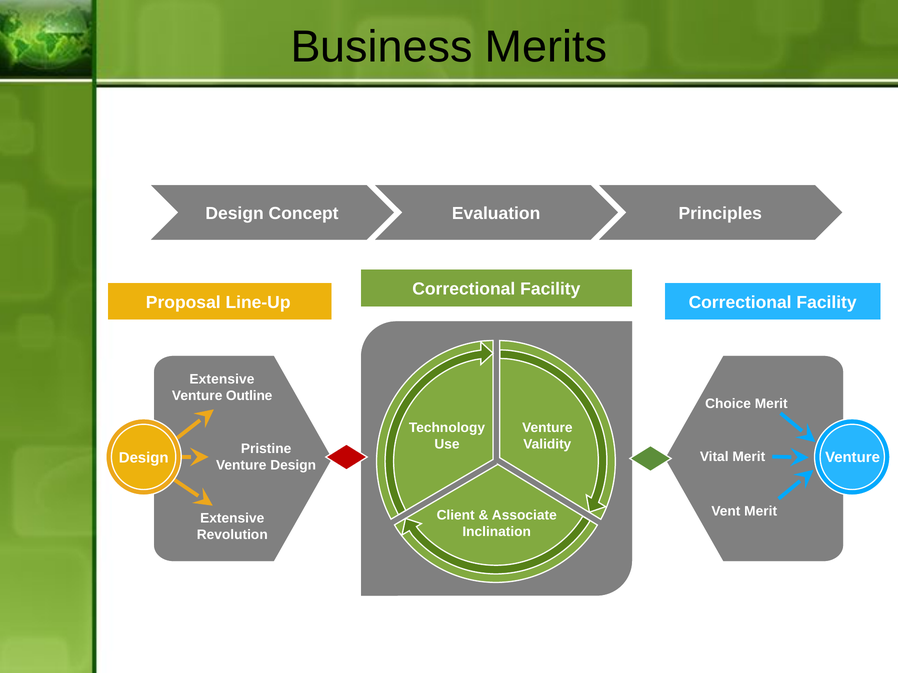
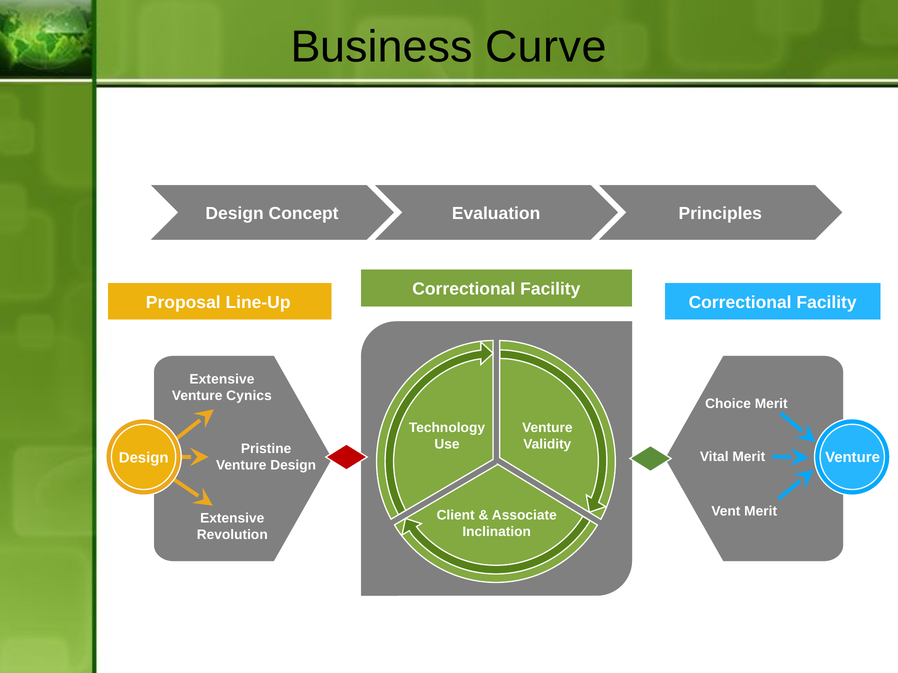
Merits: Merits -> Curve (546, 47)
Outline: Outline -> Cynics (249, 396)
